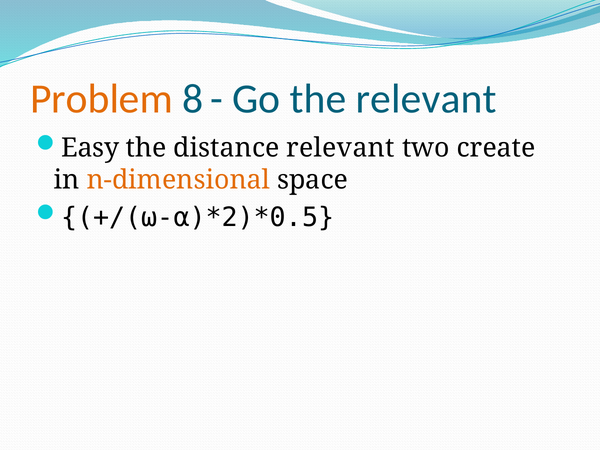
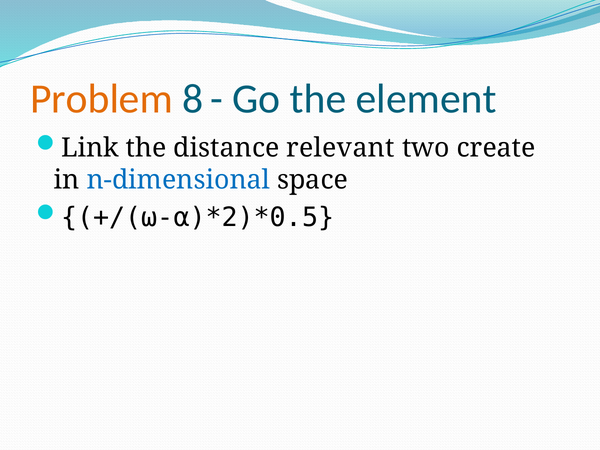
the relevant: relevant -> element (426, 99)
Easy: Easy -> Link (90, 148)
n-dimensional colour: orange -> blue (178, 180)
